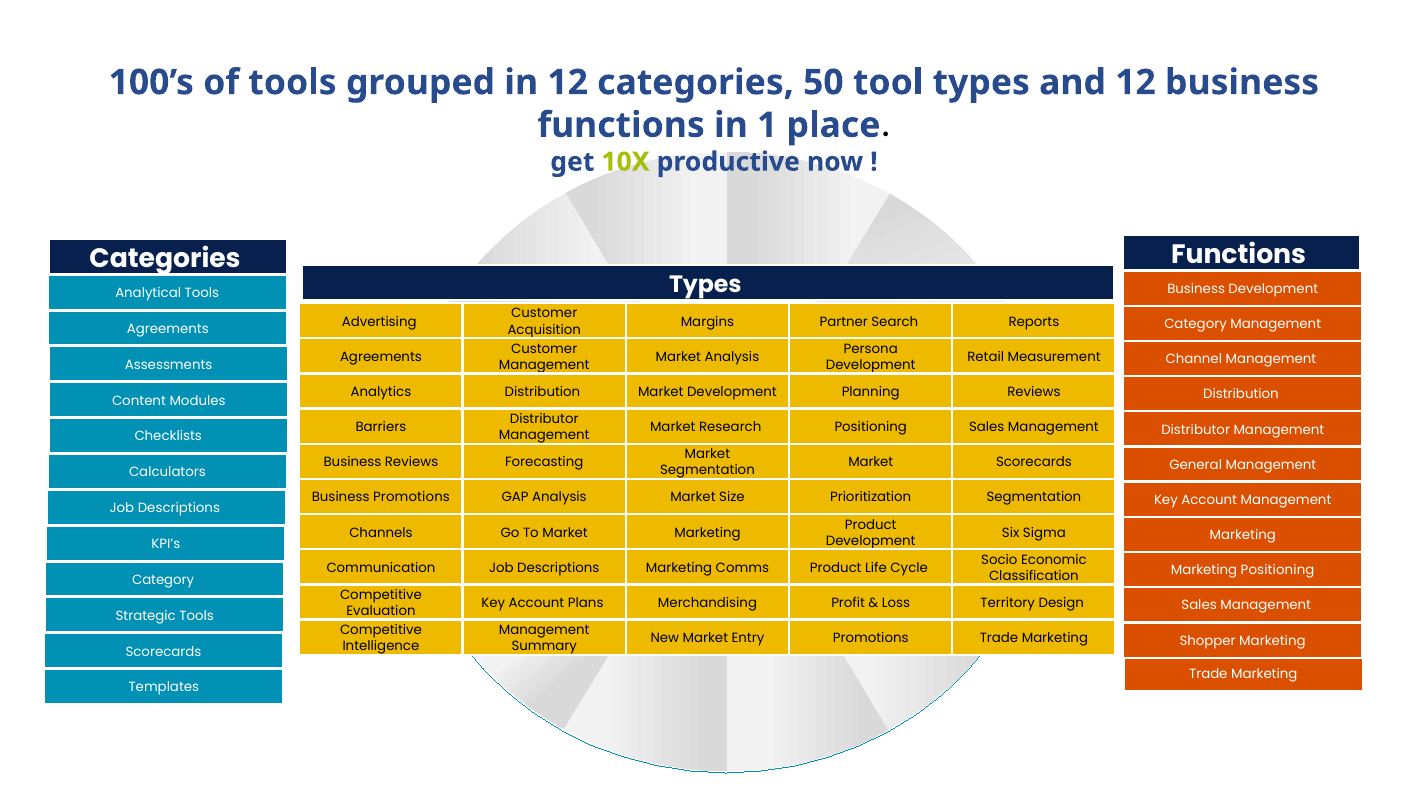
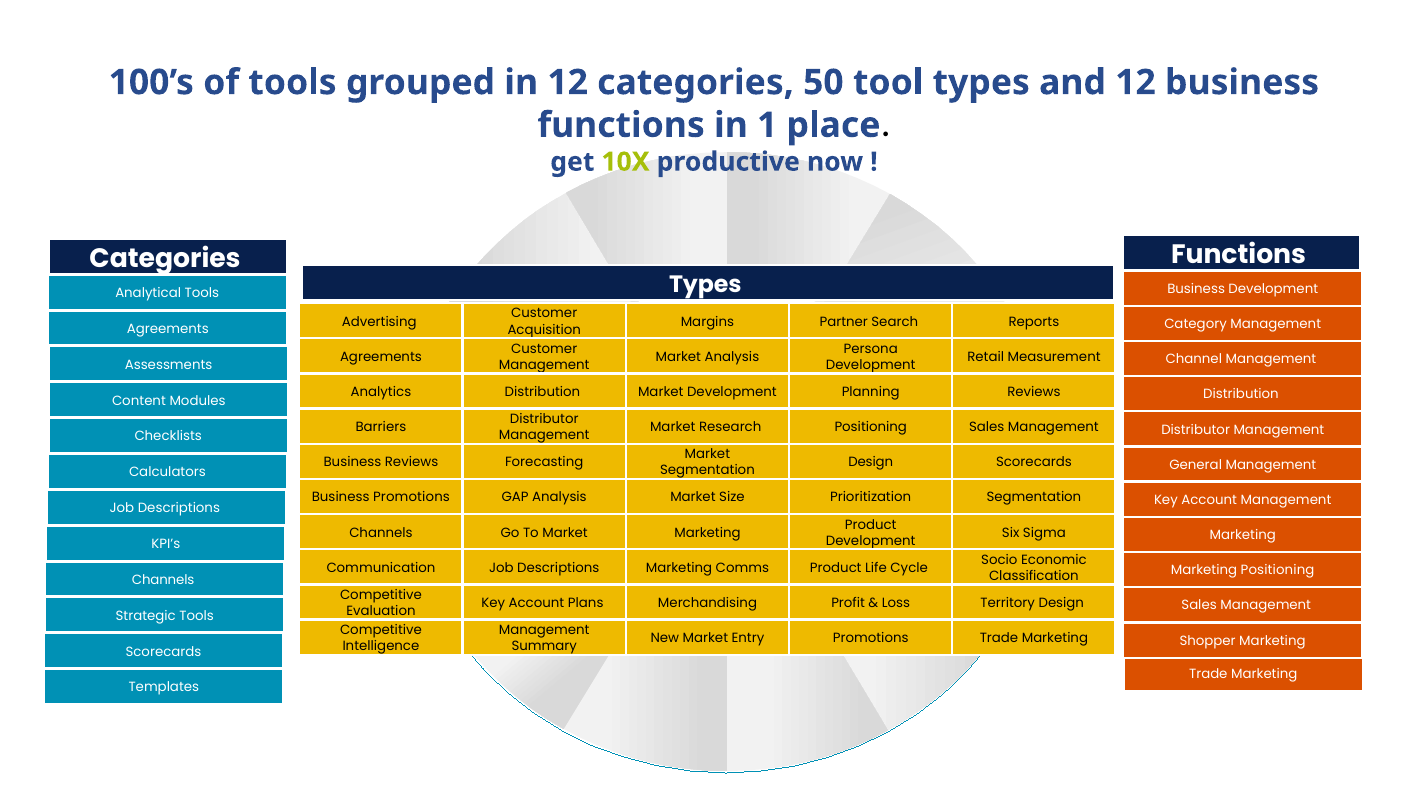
Market: Market -> Design (871, 462)
Category: Category -> Channels (163, 580)
